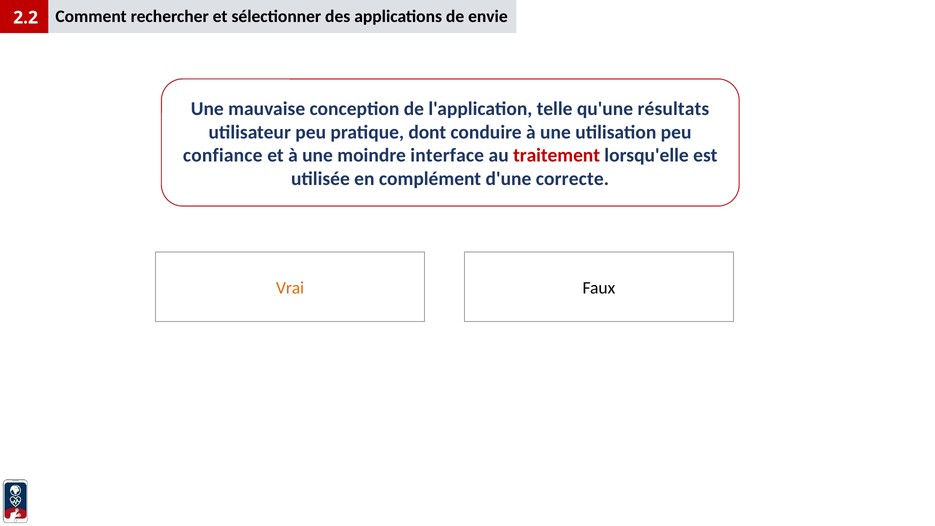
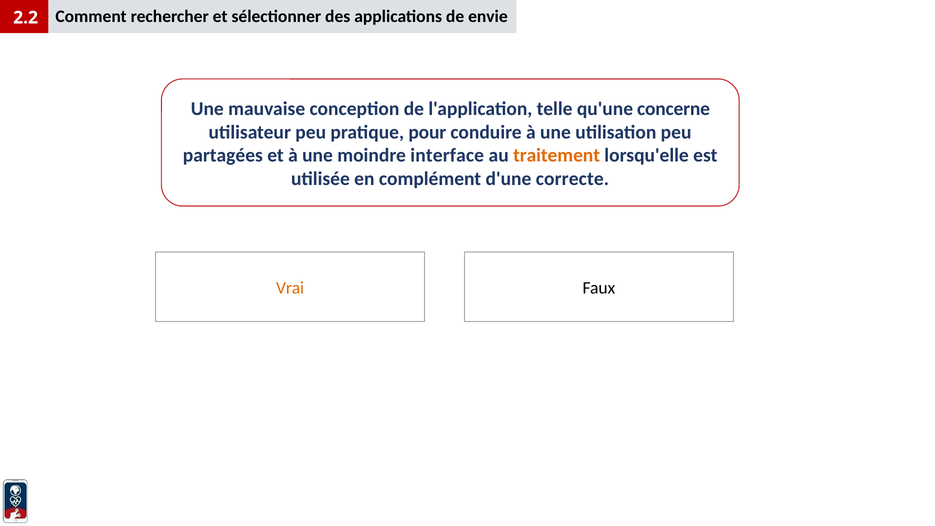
résultats: résultats -> concerne (674, 109)
dont: dont -> pour (427, 132)
confiance: confiance -> partagées (223, 156)
traitement colour: red -> orange (557, 156)
